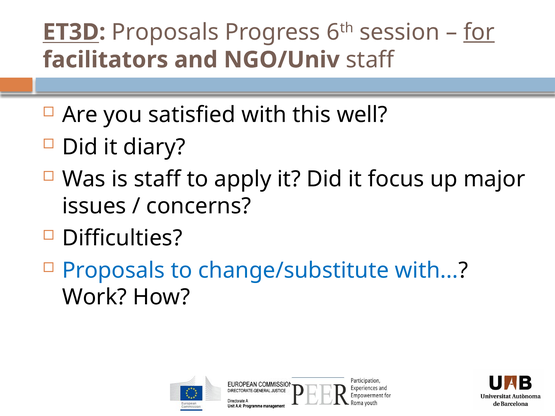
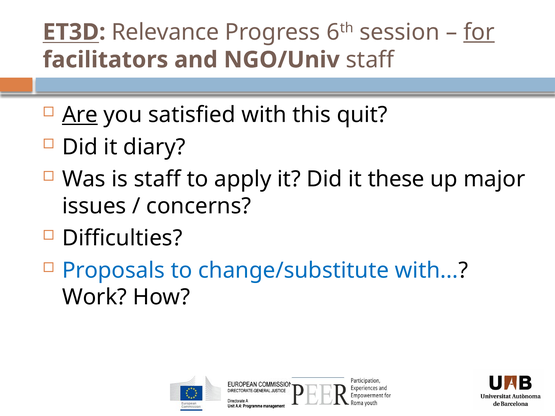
ET3D Proposals: Proposals -> Relevance (165, 32)
Are underline: none -> present (80, 115)
well: well -> quit (362, 115)
focus: focus -> these (396, 179)
